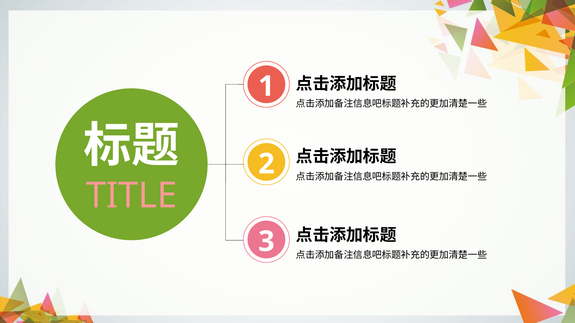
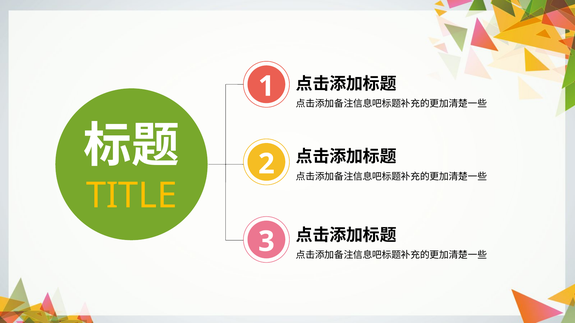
TITLE colour: pink -> yellow (132, 196)
